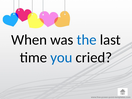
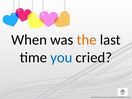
the colour: blue -> orange (87, 40)
